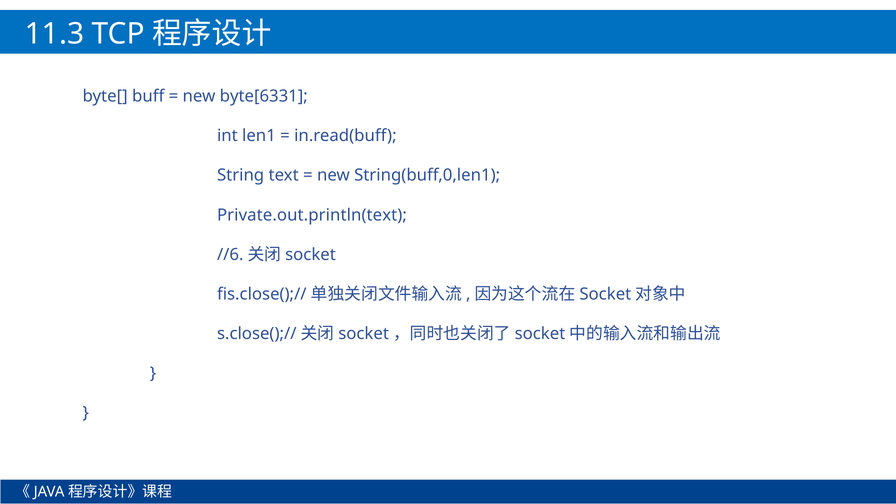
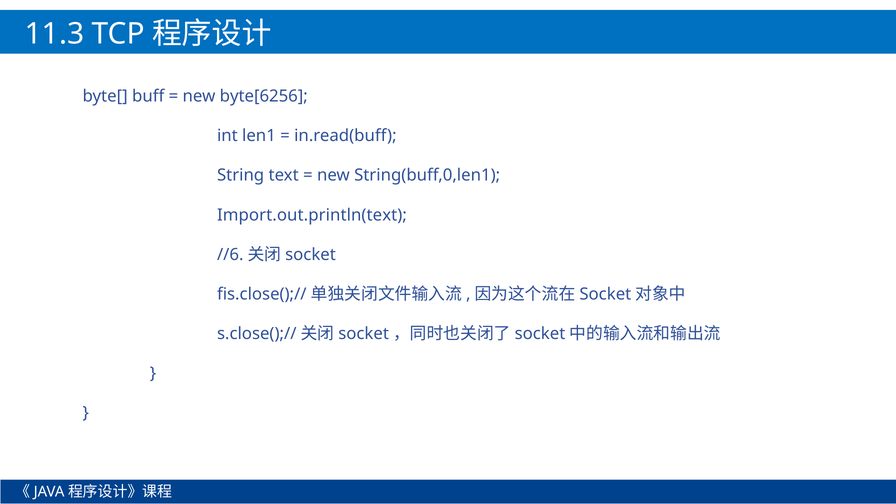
byte[6331: byte[6331 -> byte[6256 (264, 96)
Private.out.println(text: Private.out.println(text -> Import.out.println(text (312, 215)
